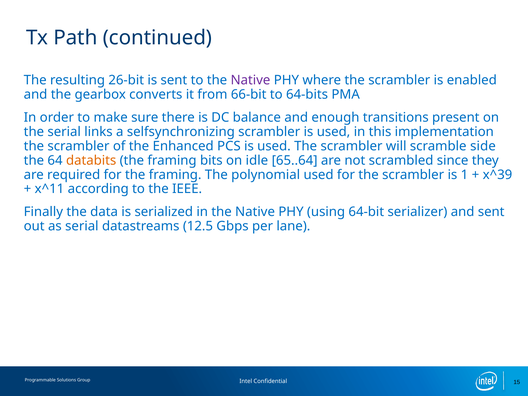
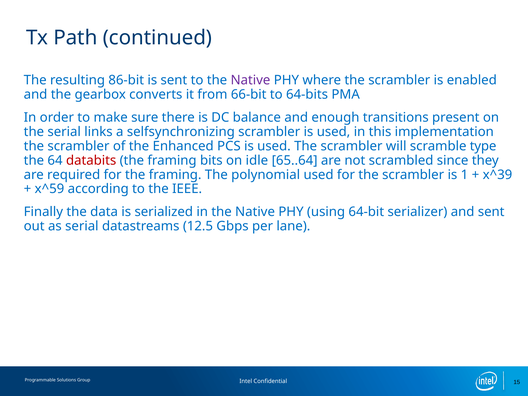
26-bit: 26-bit -> 86-bit (126, 80)
side: side -> type (483, 146)
databits colour: orange -> red (91, 160)
x^11: x^11 -> x^59 (49, 189)
